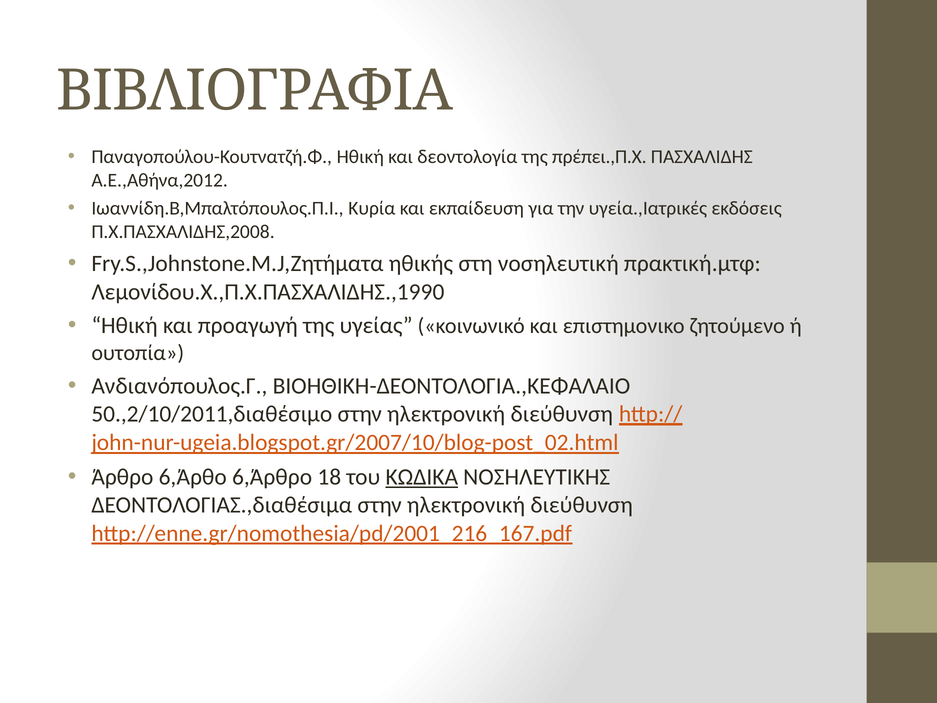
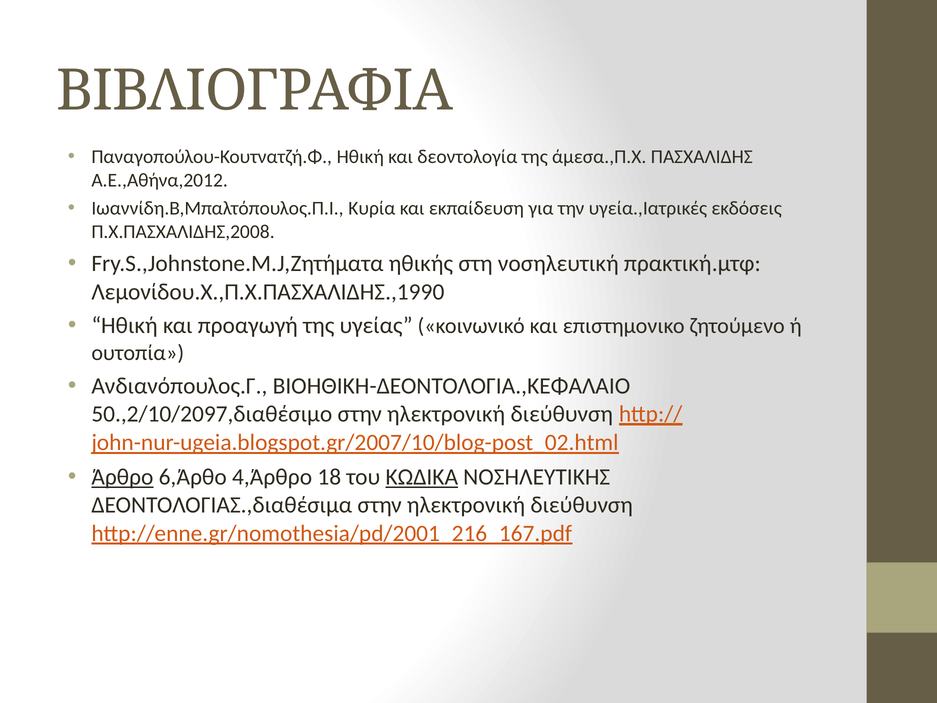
πρέπει.,Π.Χ: πρέπει.,Π.Χ -> άμεσα.,Π.Χ (599, 157)
50.,2/10/2011,διαθέσιμο: 50.,2/10/2011,διαθέσιμο -> 50.,2/10/2097,διαθέσιμο (212, 414)
Άρθρο underline: none -> present (122, 477)
6,Άρθρο: 6,Άρθρο -> 4,Άρθρο (272, 477)
